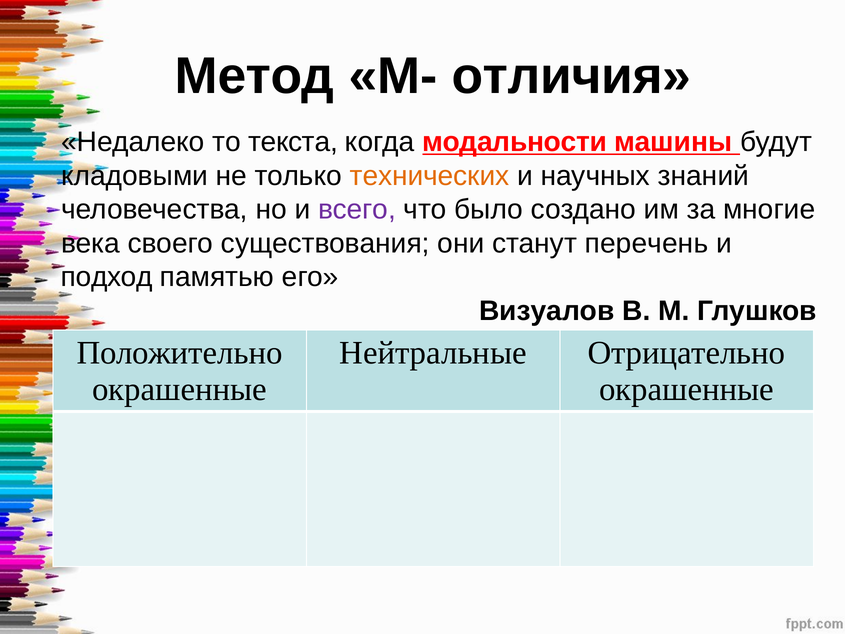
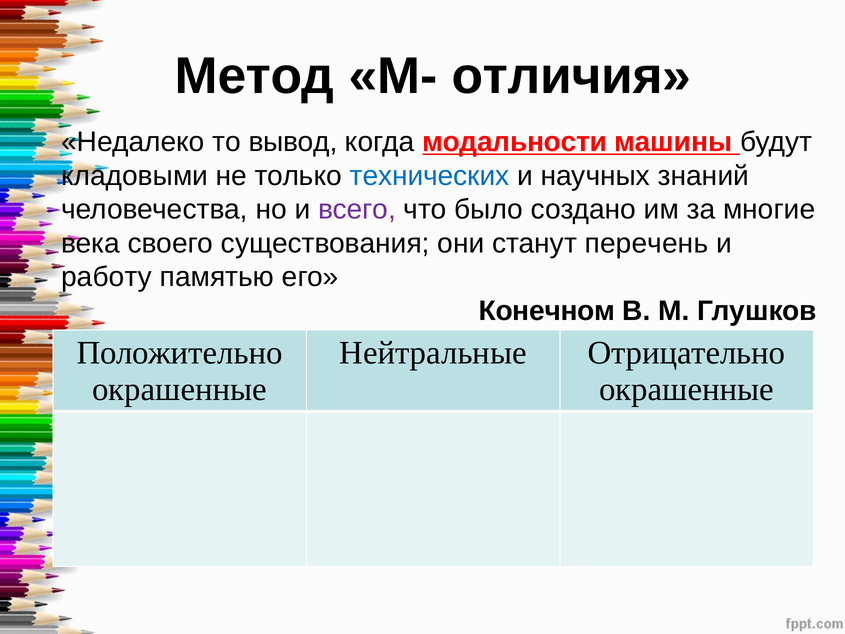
текста: текста -> вывод (293, 142)
технических colour: orange -> blue (430, 176)
подход: подход -> работу (107, 277)
Визуалов: Визуалов -> Конечном (547, 311)
